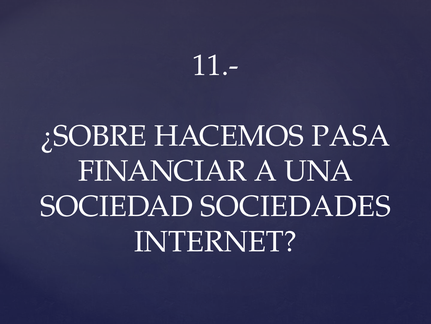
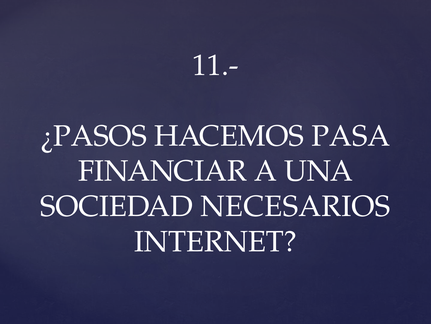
¿SOBRE: ¿SOBRE -> ¿PASOS (94, 136)
SOCIEDADES: SOCIEDADES -> NECESARIOS (295, 206)
